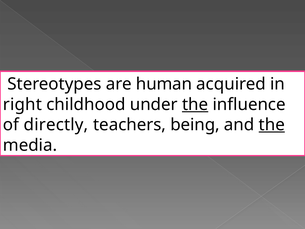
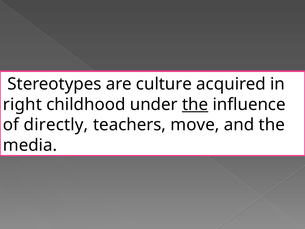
human: human -> culture (164, 84)
being: being -> move (195, 125)
the underline: present -> none (272, 125)
